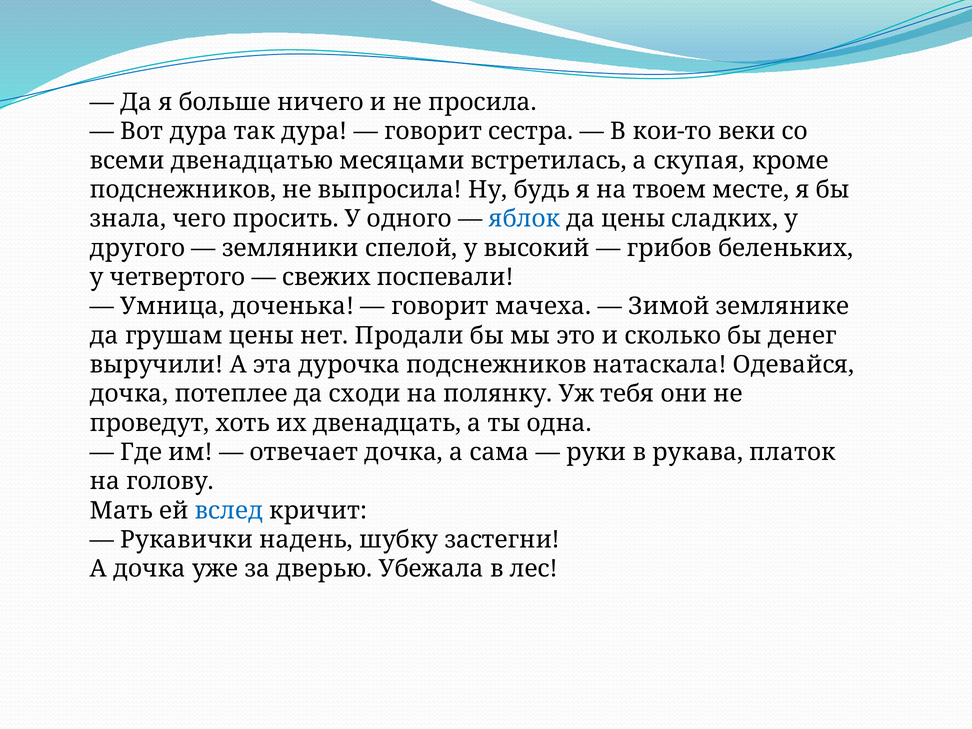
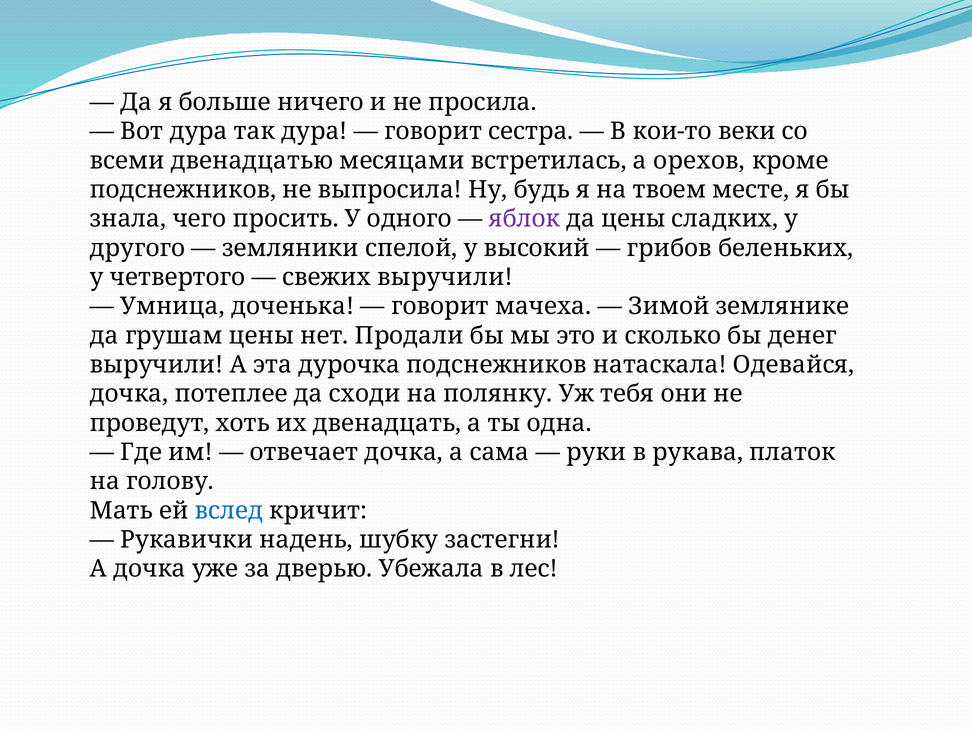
скупая: скупая -> орехов (699, 161)
яблок colour: blue -> purple (524, 219)
свежих поспевали: поспевали -> выручили (445, 277)
